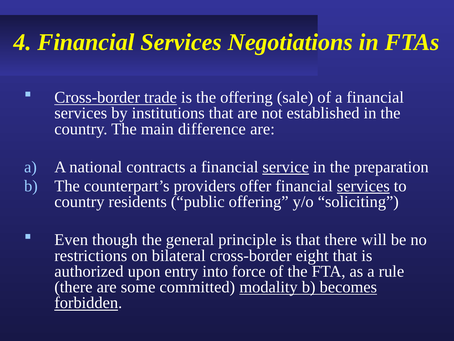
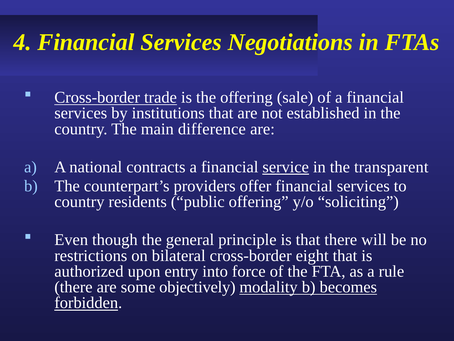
preparation: preparation -> transparent (391, 167)
services underline: present -> none (363, 186)
committed: committed -> objectively (197, 287)
